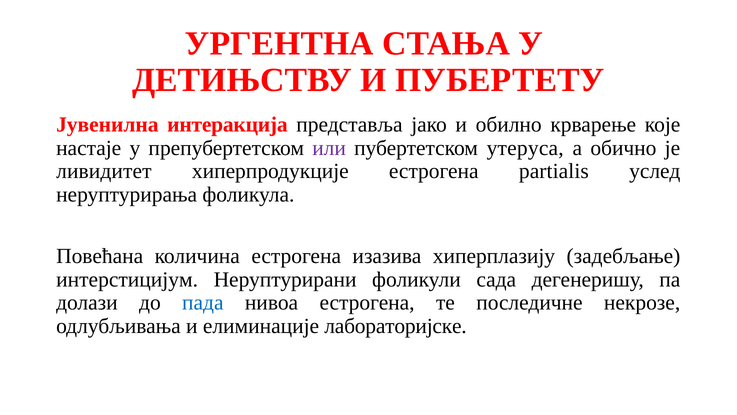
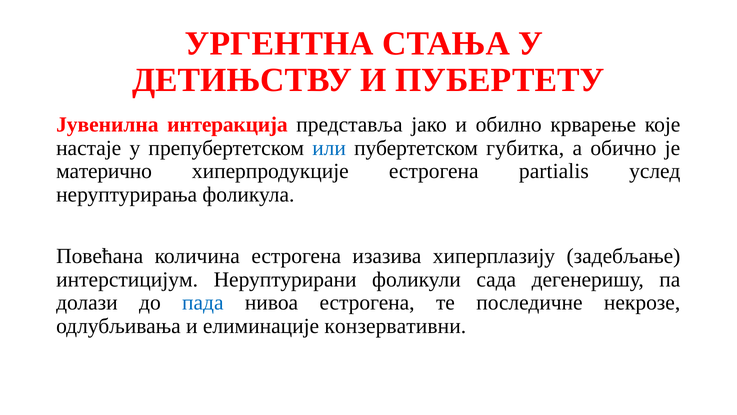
или colour: purple -> blue (329, 148)
утеруса: утеруса -> губитка (525, 148)
ливидитет: ливидитет -> матерично (104, 171)
лабораторијске: лабораторијске -> конзервативни (395, 326)
